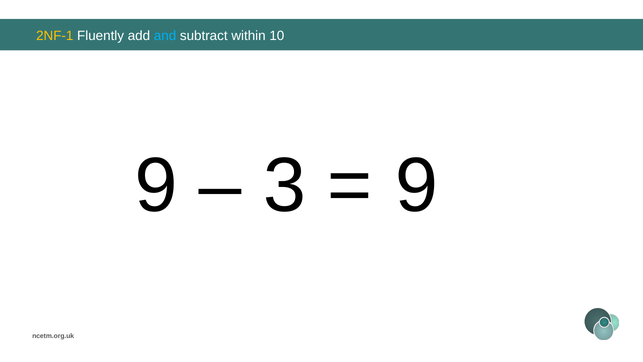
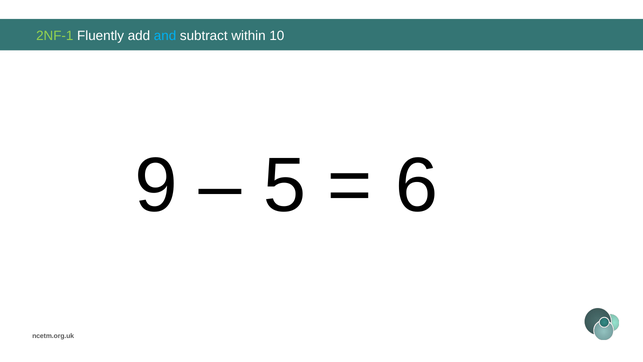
2NF-1 colour: yellow -> light green (55, 36)
3: 3 -> 5 (284, 186)
9: 9 -> 6 (416, 186)
